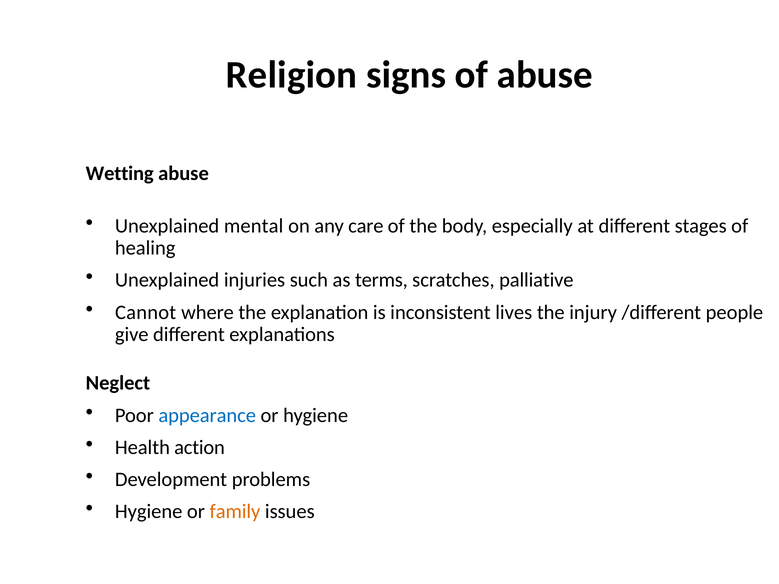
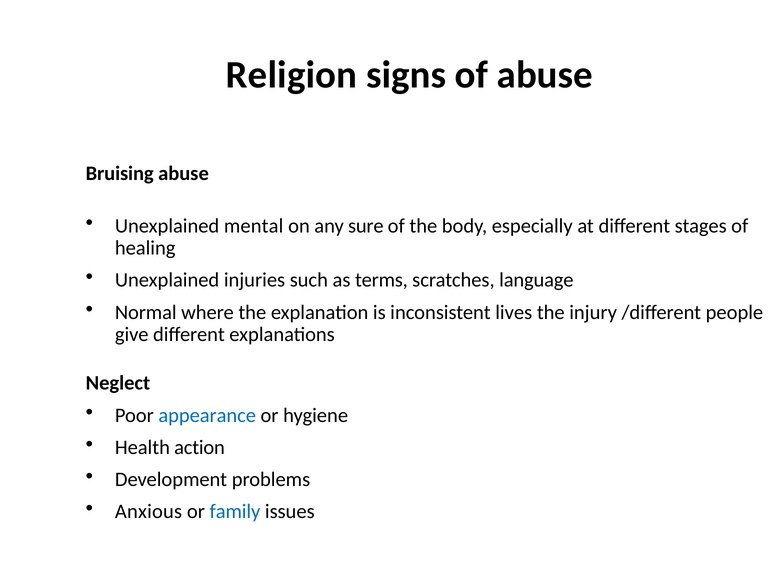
Wetting: Wetting -> Bruising (120, 174)
care: care -> sure (366, 226)
palliative: palliative -> language (536, 280)
Cannot: Cannot -> Normal (146, 312)
Hygiene: Hygiene -> Anxious (149, 512)
family colour: orange -> blue (235, 512)
